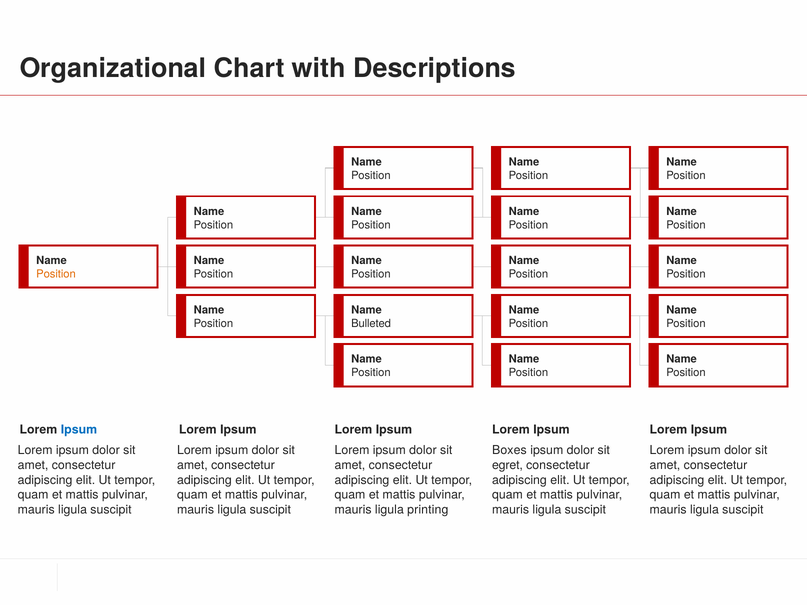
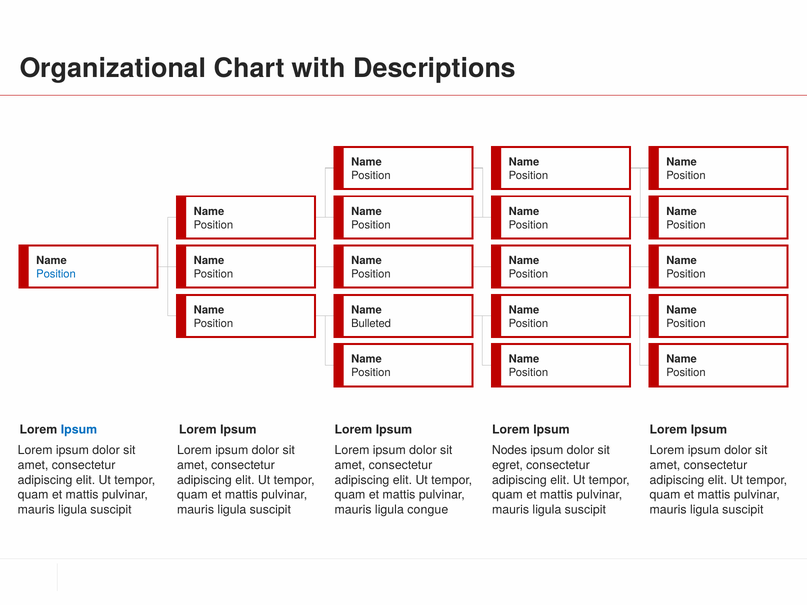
Position colour: orange -> blue (56, 274)
Boxes: Boxes -> Nodes (510, 451)
printing: printing -> congue (428, 510)
